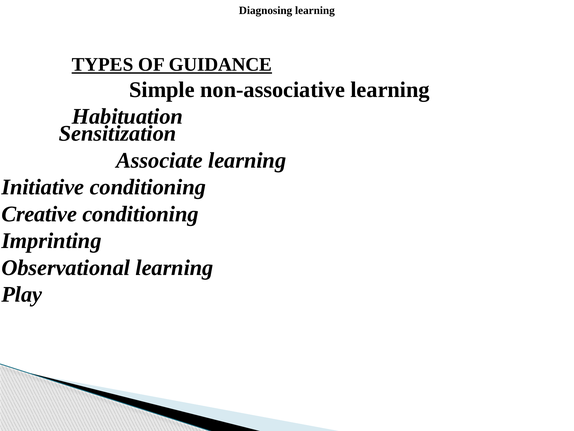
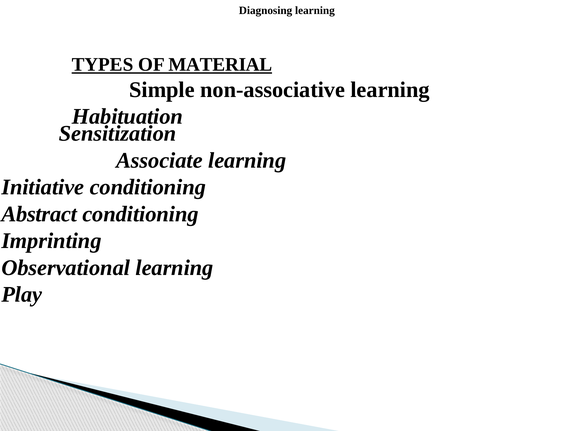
GUIDANCE: GUIDANCE -> MATERIAL (220, 64)
Creative: Creative -> Abstract (39, 214)
